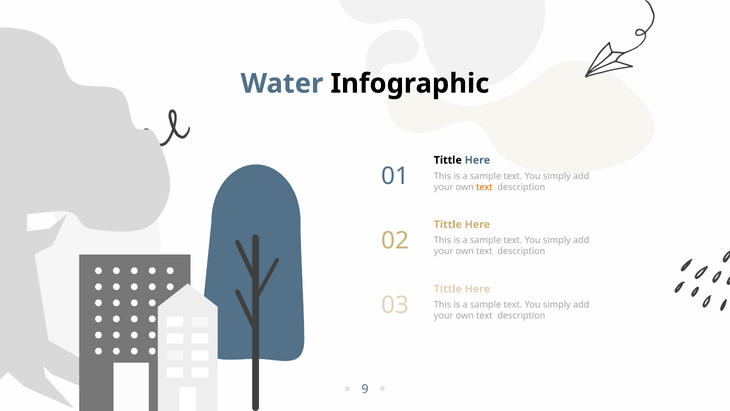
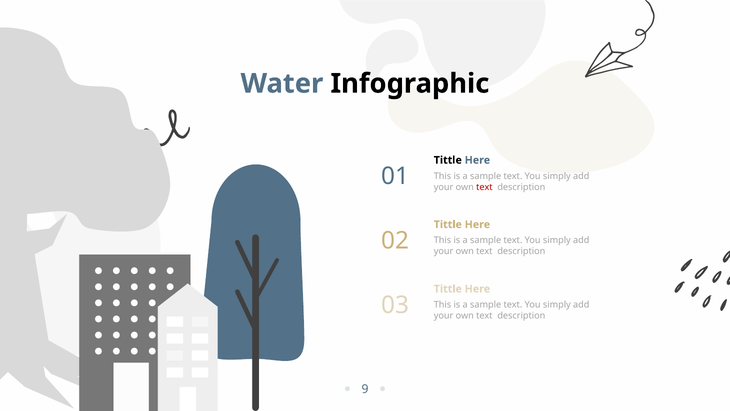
text colour: orange -> red (484, 187)
